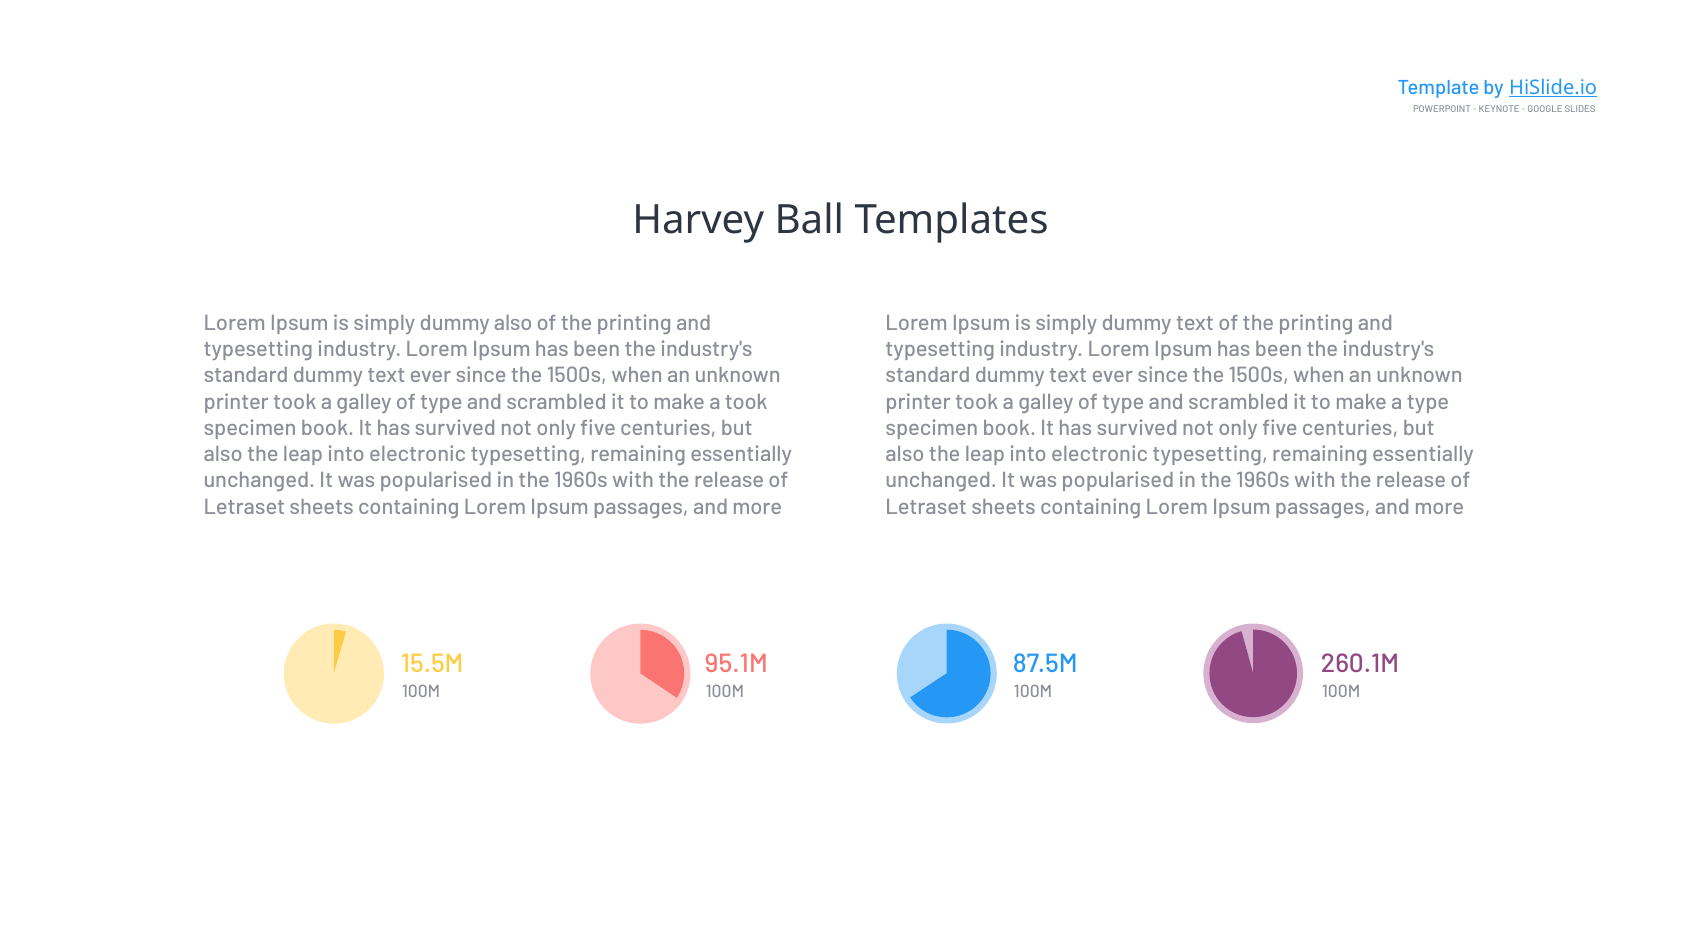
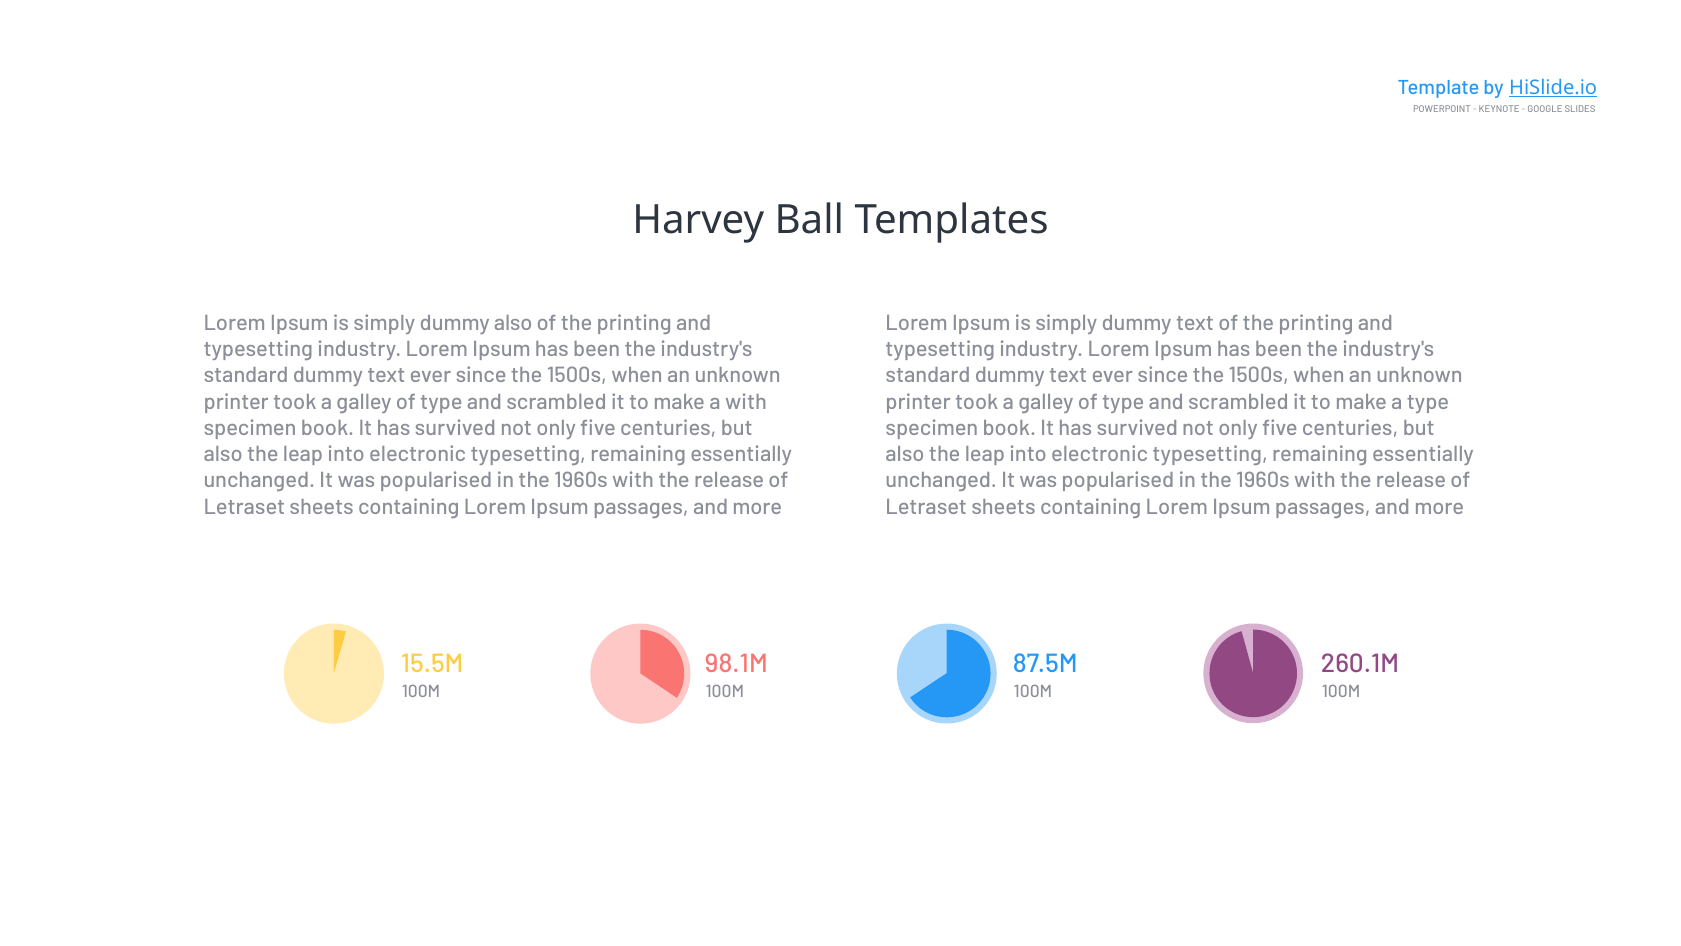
a took: took -> with (746, 402)
95.1M: 95.1M -> 98.1M (736, 663)
